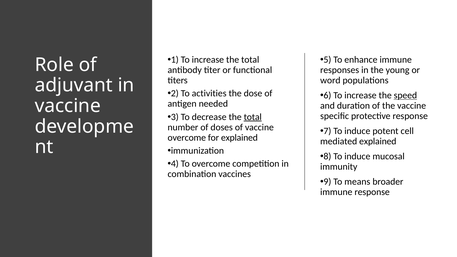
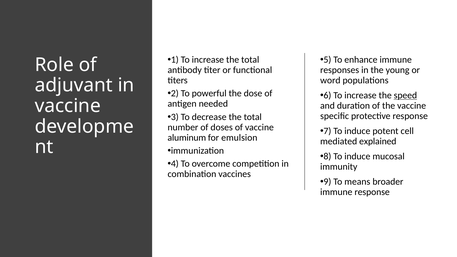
activities: activities -> powerful (209, 94)
total underline: present -> none (253, 117)
overcome: overcome -> aluminum (187, 138)
for explained: explained -> emulsion (239, 138)
